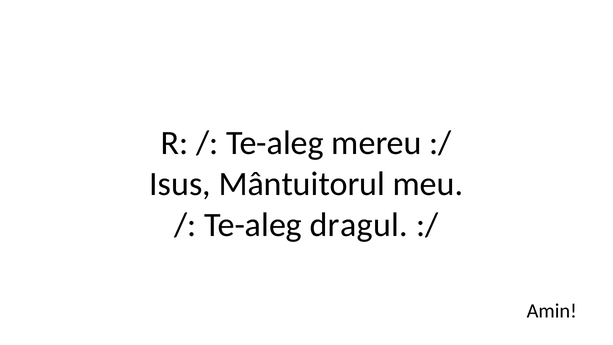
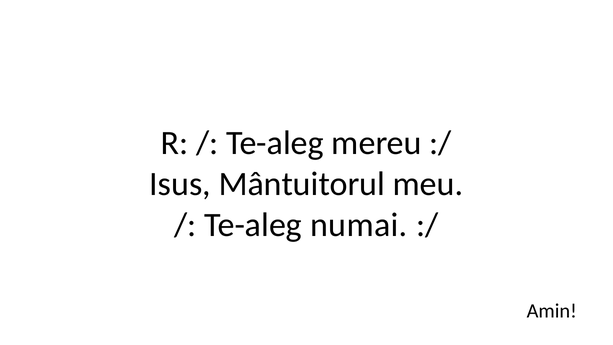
dragul: dragul -> numai (359, 225)
